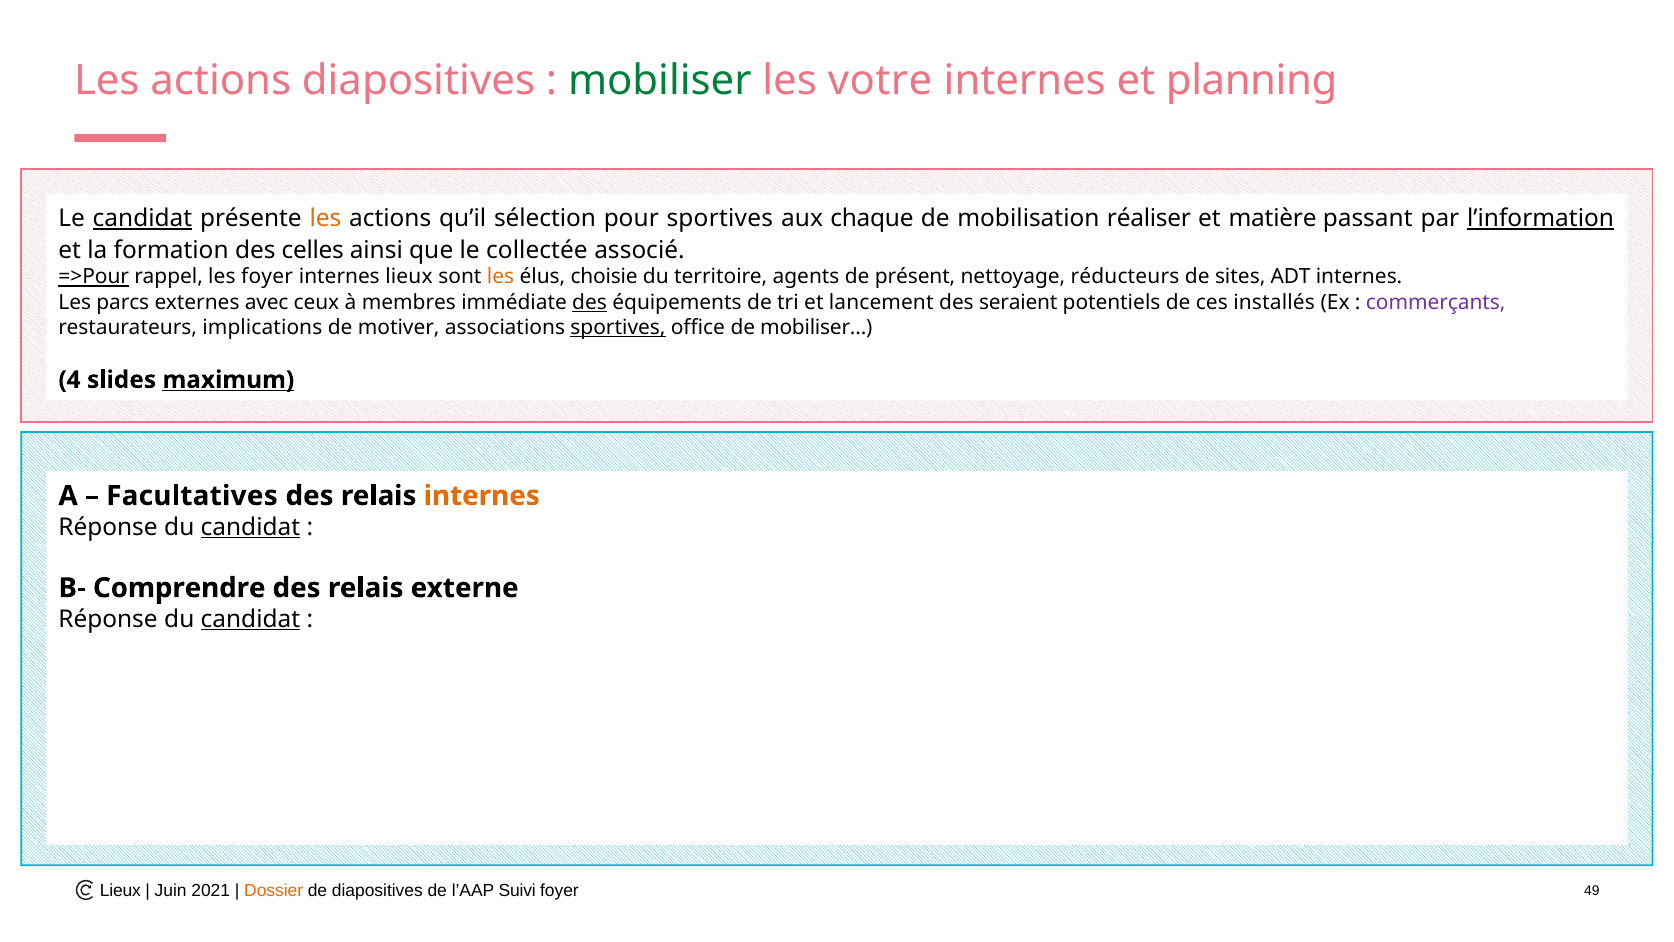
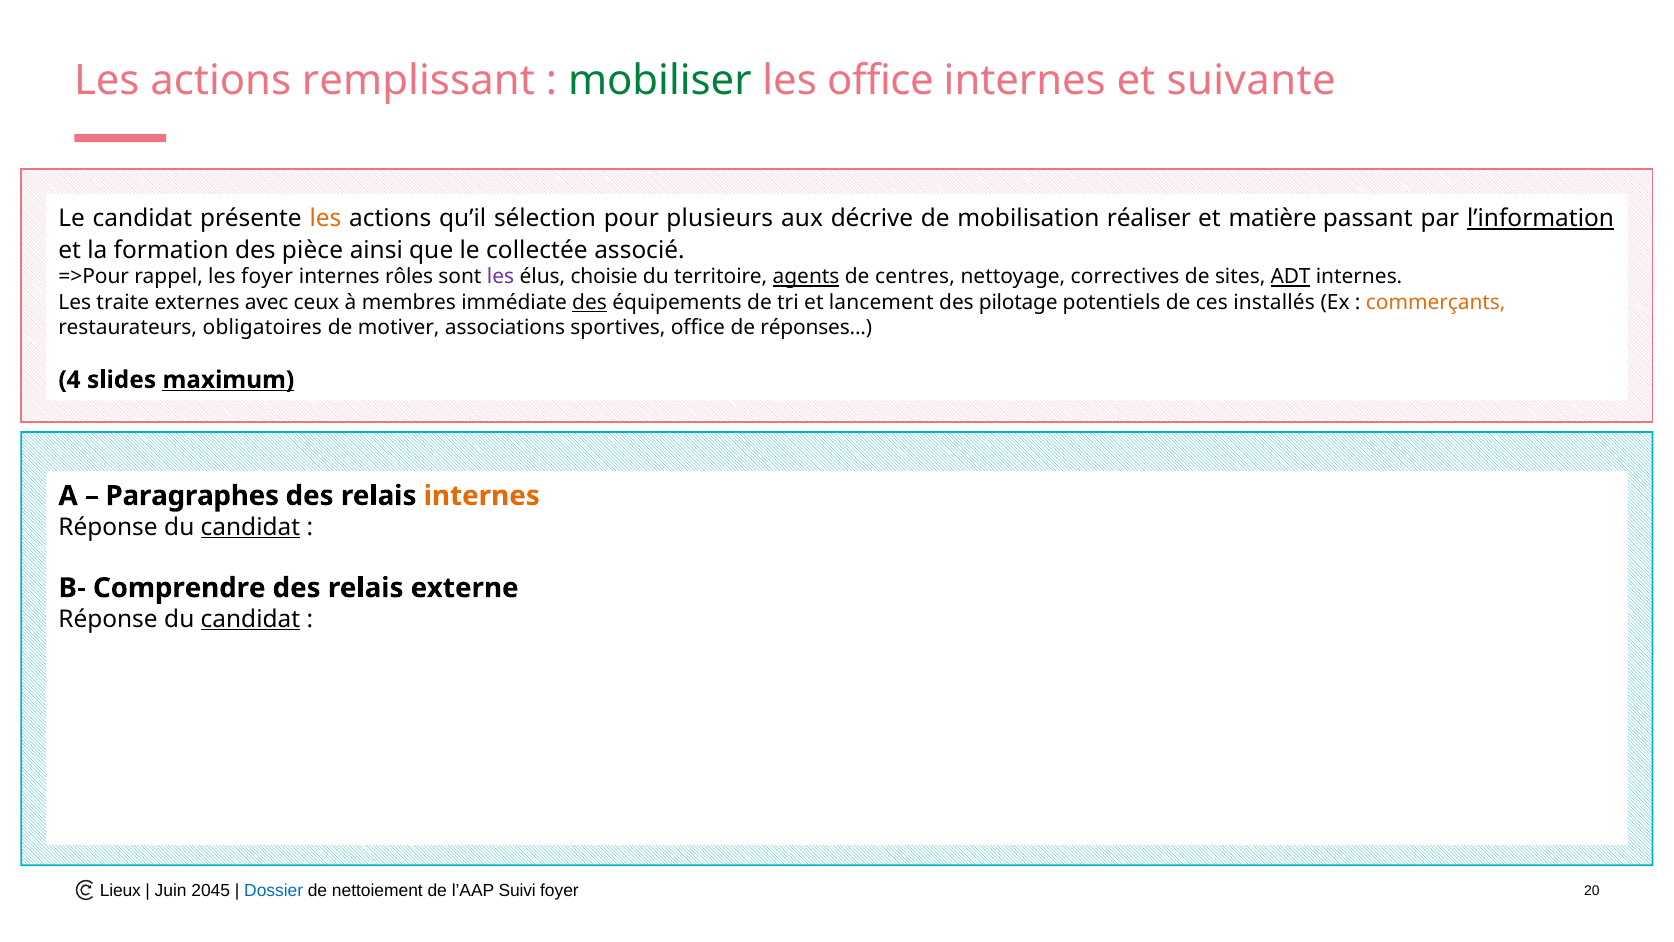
actions diapositives: diapositives -> remplissant (418, 81)
les votre: votre -> office (880, 81)
planning: planning -> suivante (1251, 81)
candidat underline: present -> none (142, 219)
pour sportives: sportives -> plusieurs (720, 219)
chaque: chaque -> décrive (872, 219)
celles: celles -> pièce (313, 250)
=>Pour underline: present -> none (94, 277)
internes lieux: lieux -> rôles (409, 277)
les colour: orange -> purple (501, 277)
agents underline: none -> present (806, 277)
présent: présent -> centres (915, 277)
réducteurs: réducteurs -> correctives (1125, 277)
ADT underline: none -> present (1291, 277)
parcs: parcs -> traite (123, 302)
seraient: seraient -> pilotage (1018, 302)
commerçants colour: purple -> orange (1436, 302)
implications: implications -> obligatoires (262, 327)
sportives underline: present -> none (618, 327)
de mobiliser: mobiliser -> réponses (816, 327)
Facultatives: Facultatives -> Paragraphes (192, 496)
2021: 2021 -> 2045 (211, 891)
Dossier colour: orange -> blue (274, 891)
de diapositives: diapositives -> nettoiement (377, 891)
49: 49 -> 20 (1592, 890)
